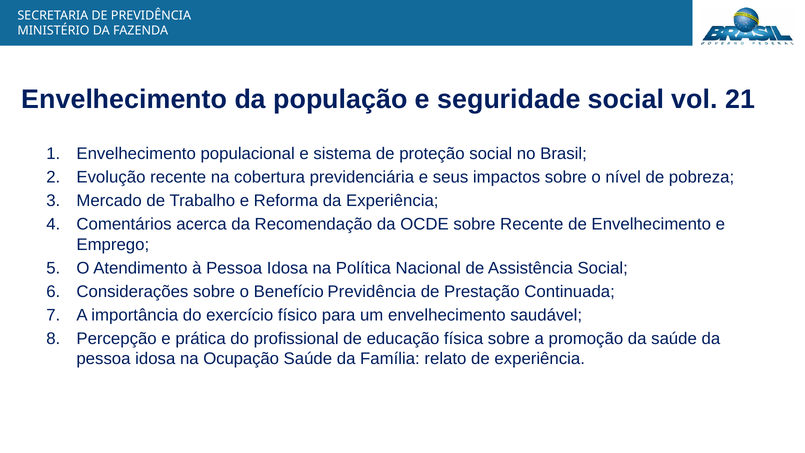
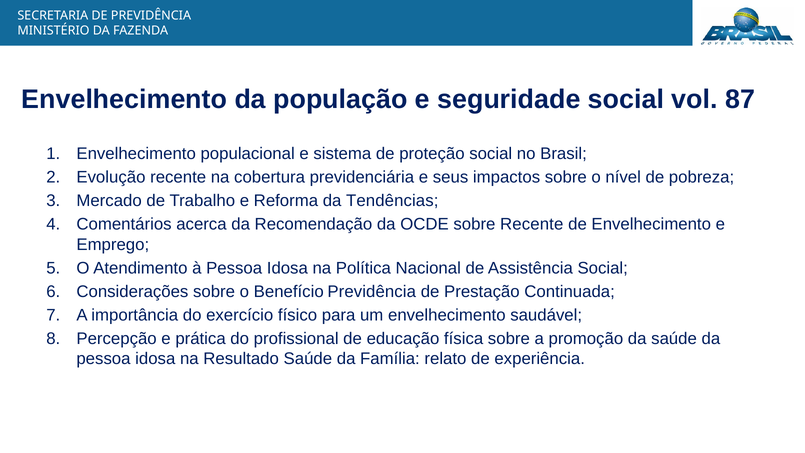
21: 21 -> 87 (740, 100)
da Experiência: Experiência -> Tendências (392, 201)
Ocupação: Ocupação -> Resultado (241, 358)
